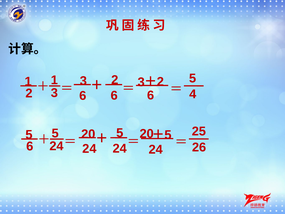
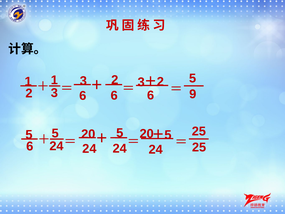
4: 4 -> 9 (193, 94)
26: 26 -> 25 (199, 147)
